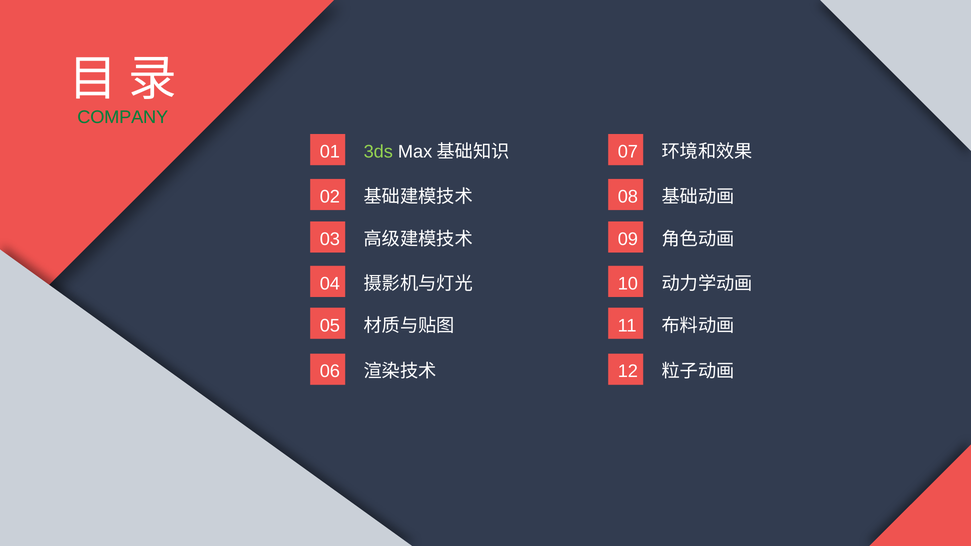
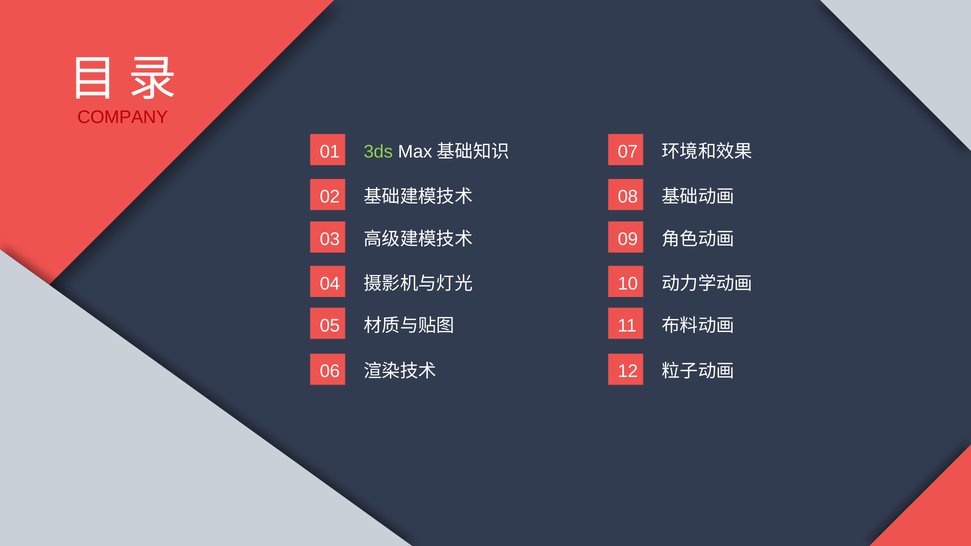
COMPANY colour: green -> red (123, 117)
